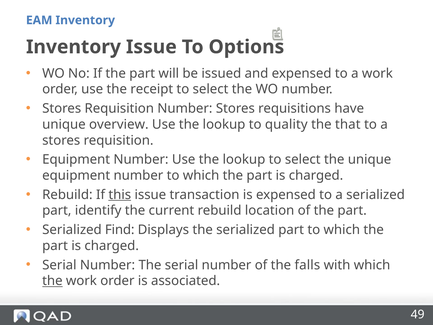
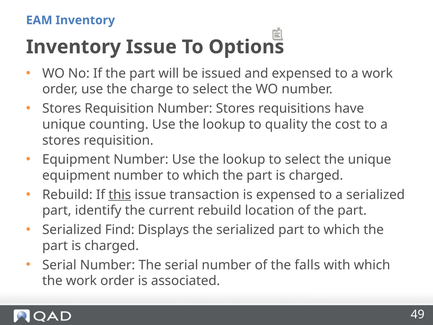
receipt: receipt -> charge (152, 89)
overview: overview -> counting (119, 124)
that: that -> cost (348, 124)
the underline: present -> none (52, 281)
